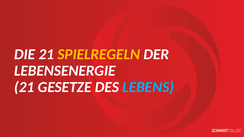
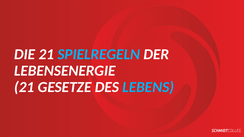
SPIELREGELN colour: yellow -> light blue (99, 54)
